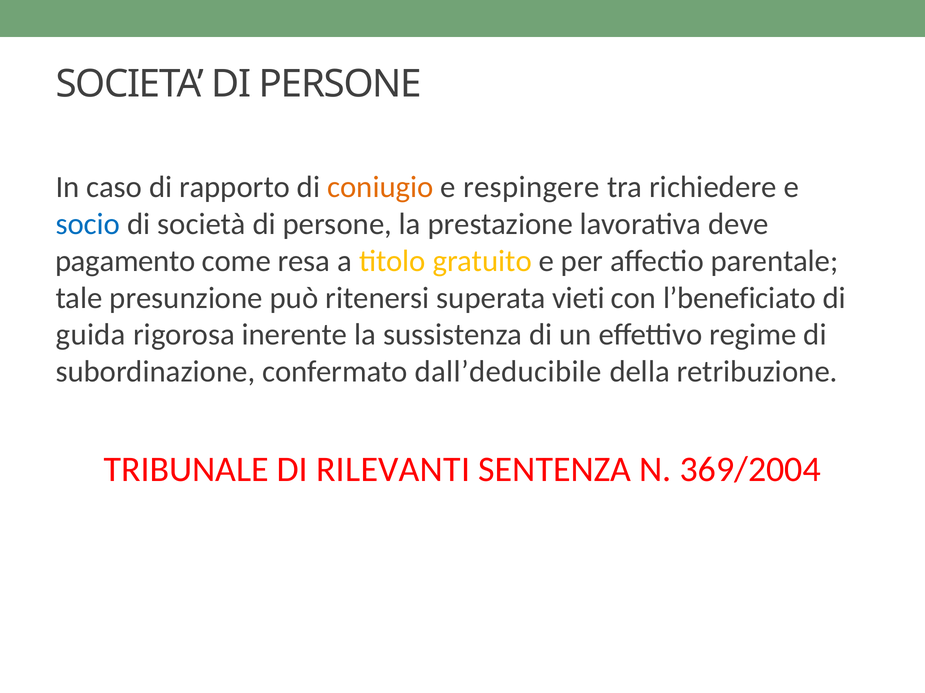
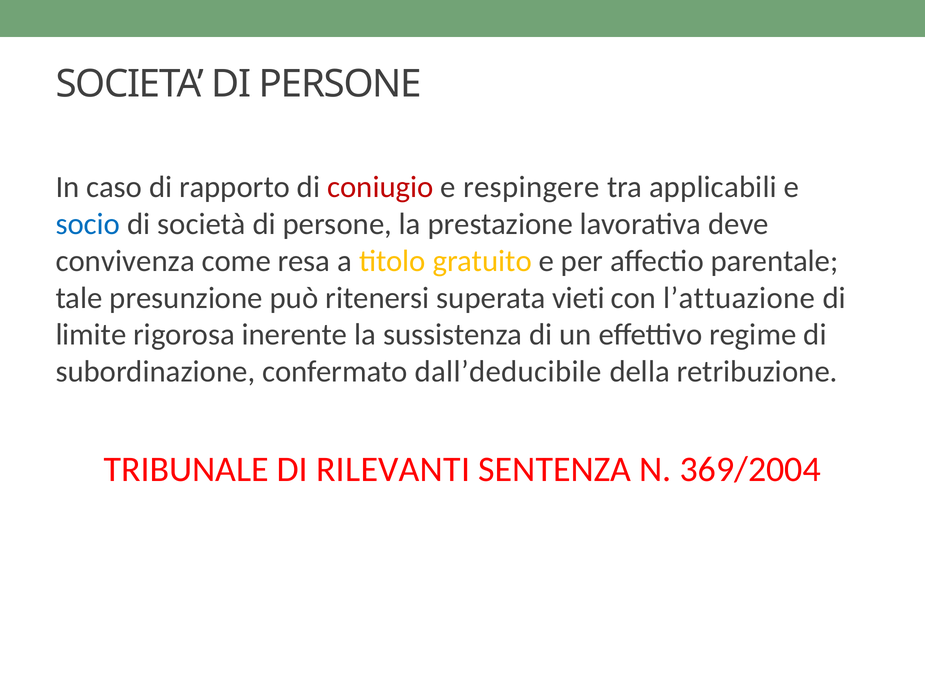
coniugio colour: orange -> red (380, 187)
richiedere: richiedere -> applicabili (713, 187)
pagamento: pagamento -> convivenza (125, 261)
l’beneficiato: l’beneficiato -> l’attuazione (739, 298)
guida: guida -> limite (91, 335)
